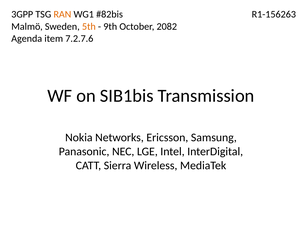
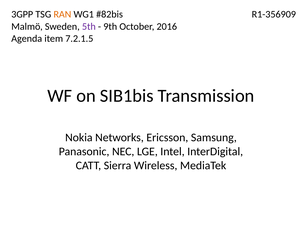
R1-156263: R1-156263 -> R1-356909 (274, 14)
5th colour: orange -> purple (89, 27)
2082: 2082 -> 2016 (167, 27)
7.2.7.6: 7.2.7.6 -> 7.2.1.5 (79, 39)
